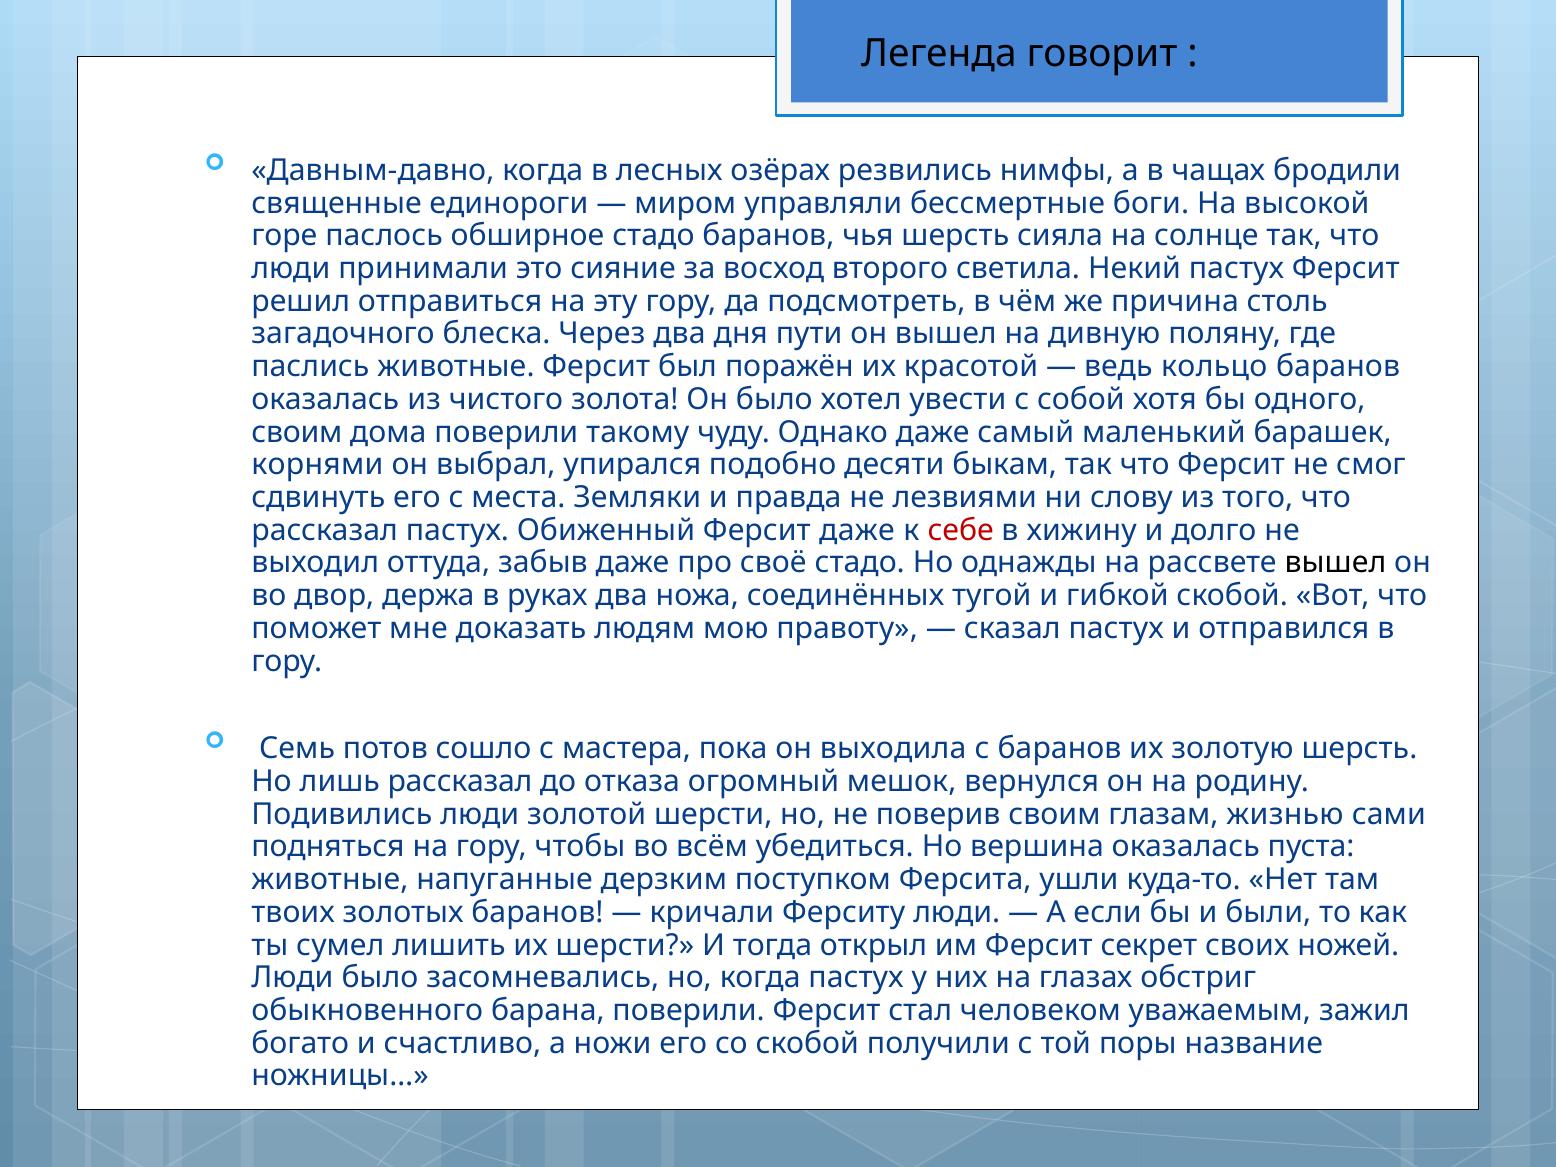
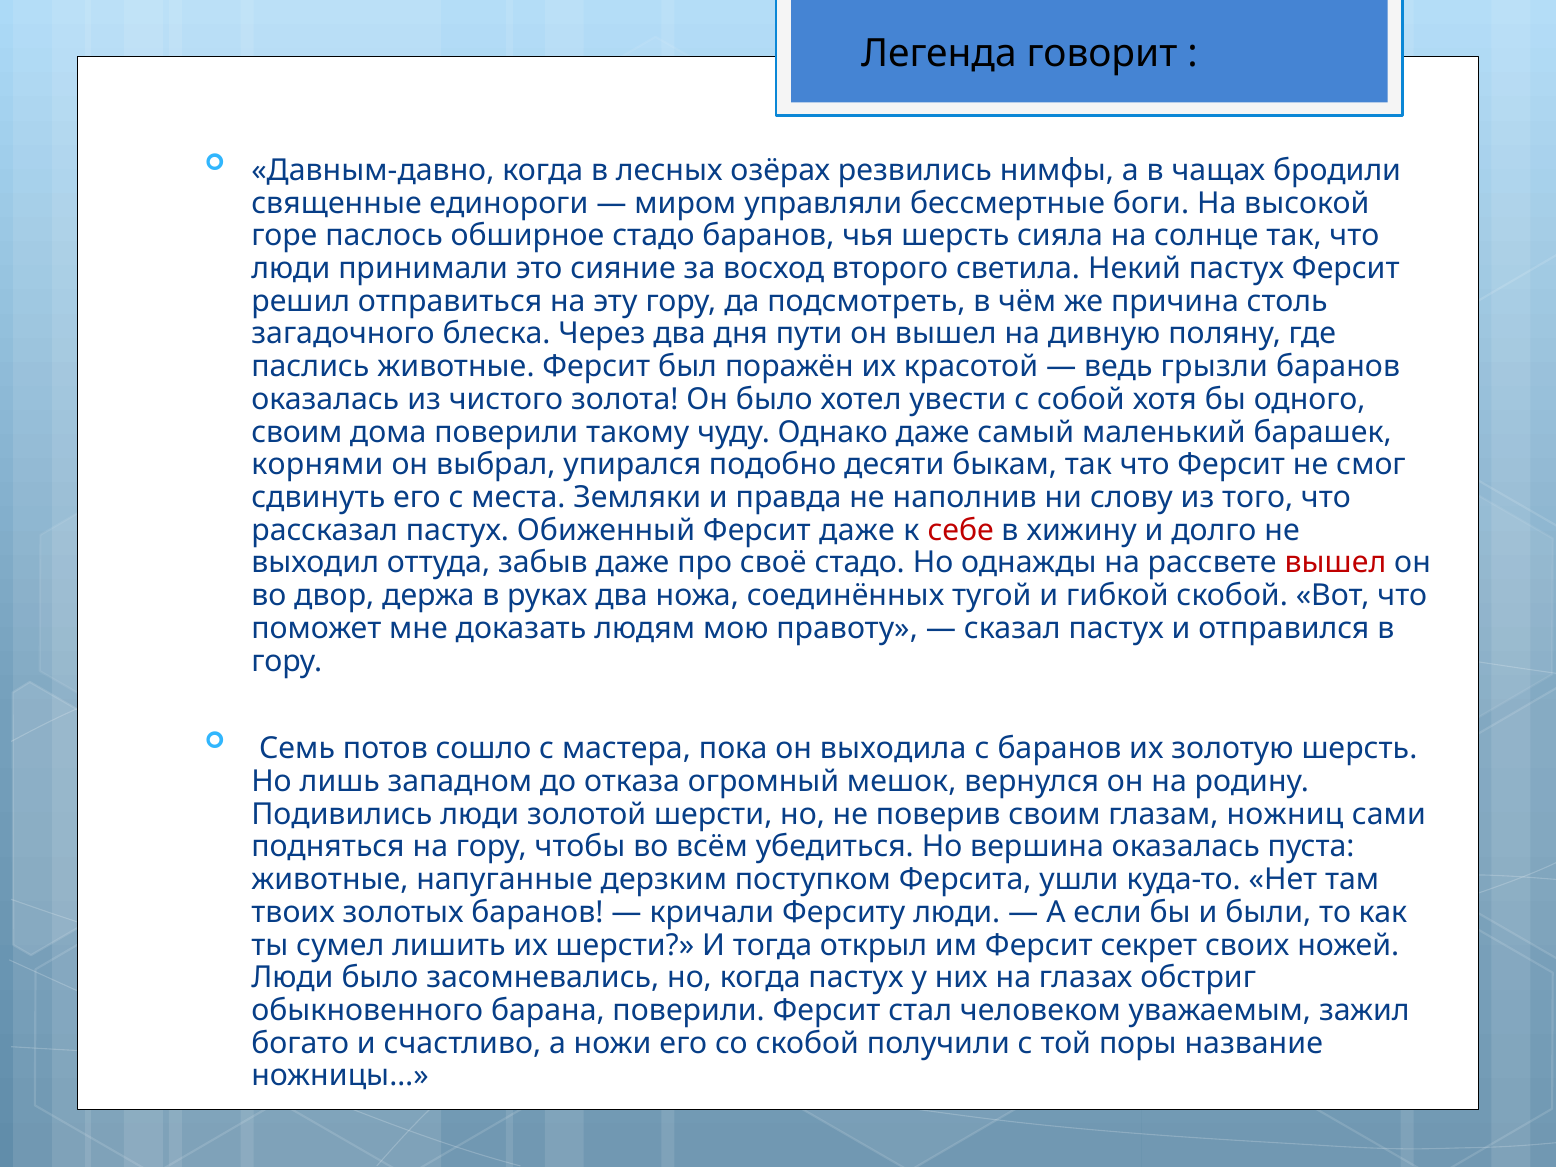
кольцо: кольцо -> грызли (1214, 367)
лезвиями: лезвиями -> наполнив (965, 498)
вышел colour: black -> red (1335, 563)
лишь рассказал: рассказал -> западном (460, 781)
жизнью: жизнью -> ножниц (1285, 814)
